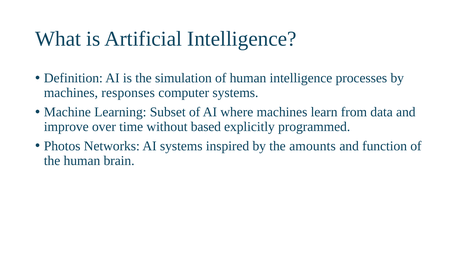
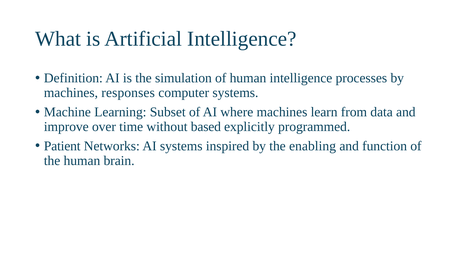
Photos: Photos -> Patient (62, 146)
amounts: amounts -> enabling (313, 146)
